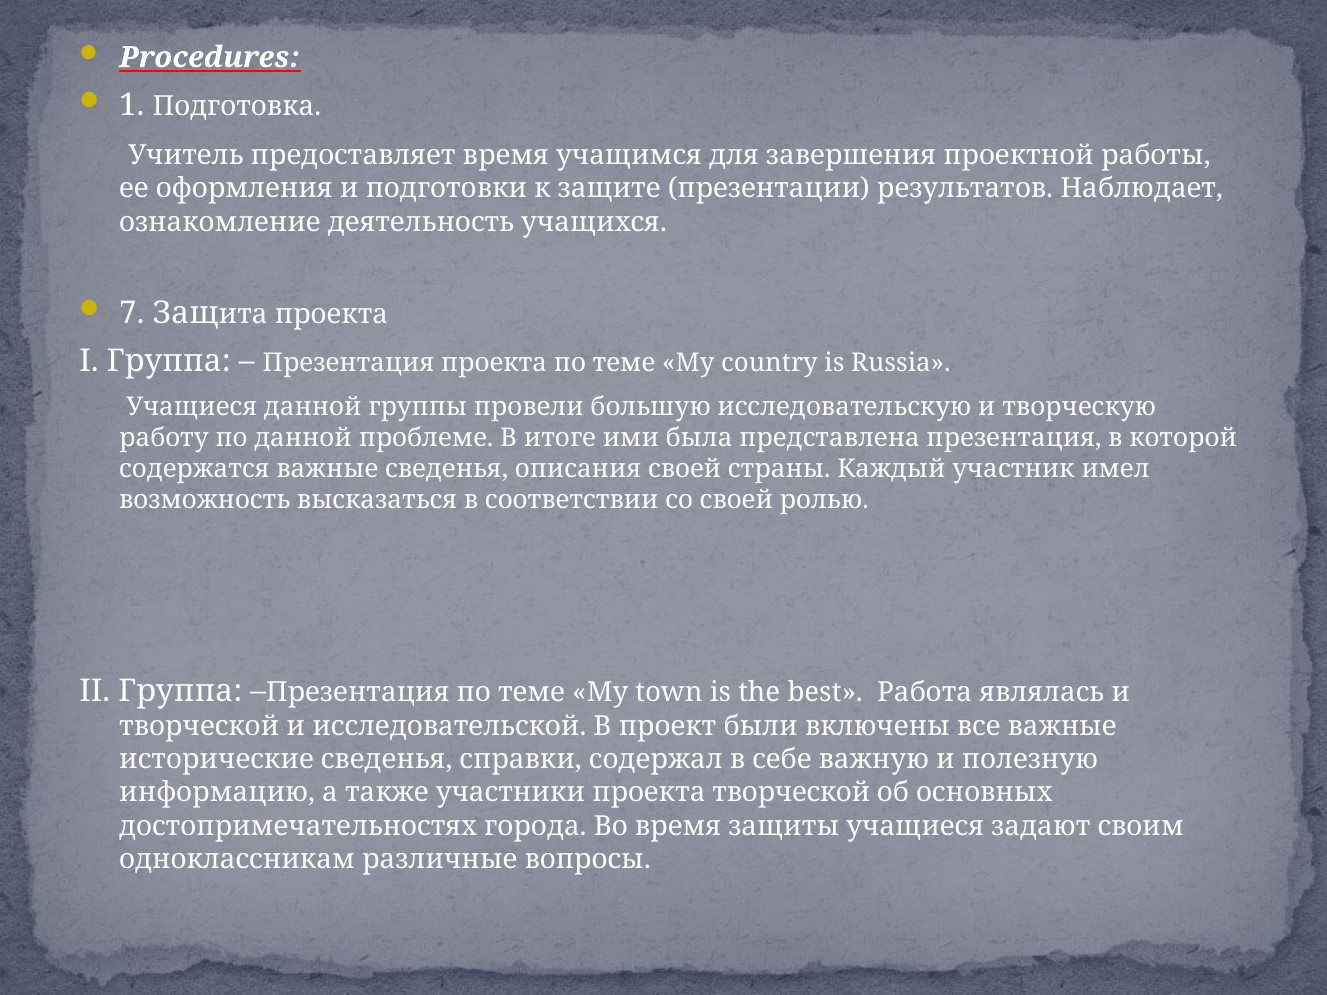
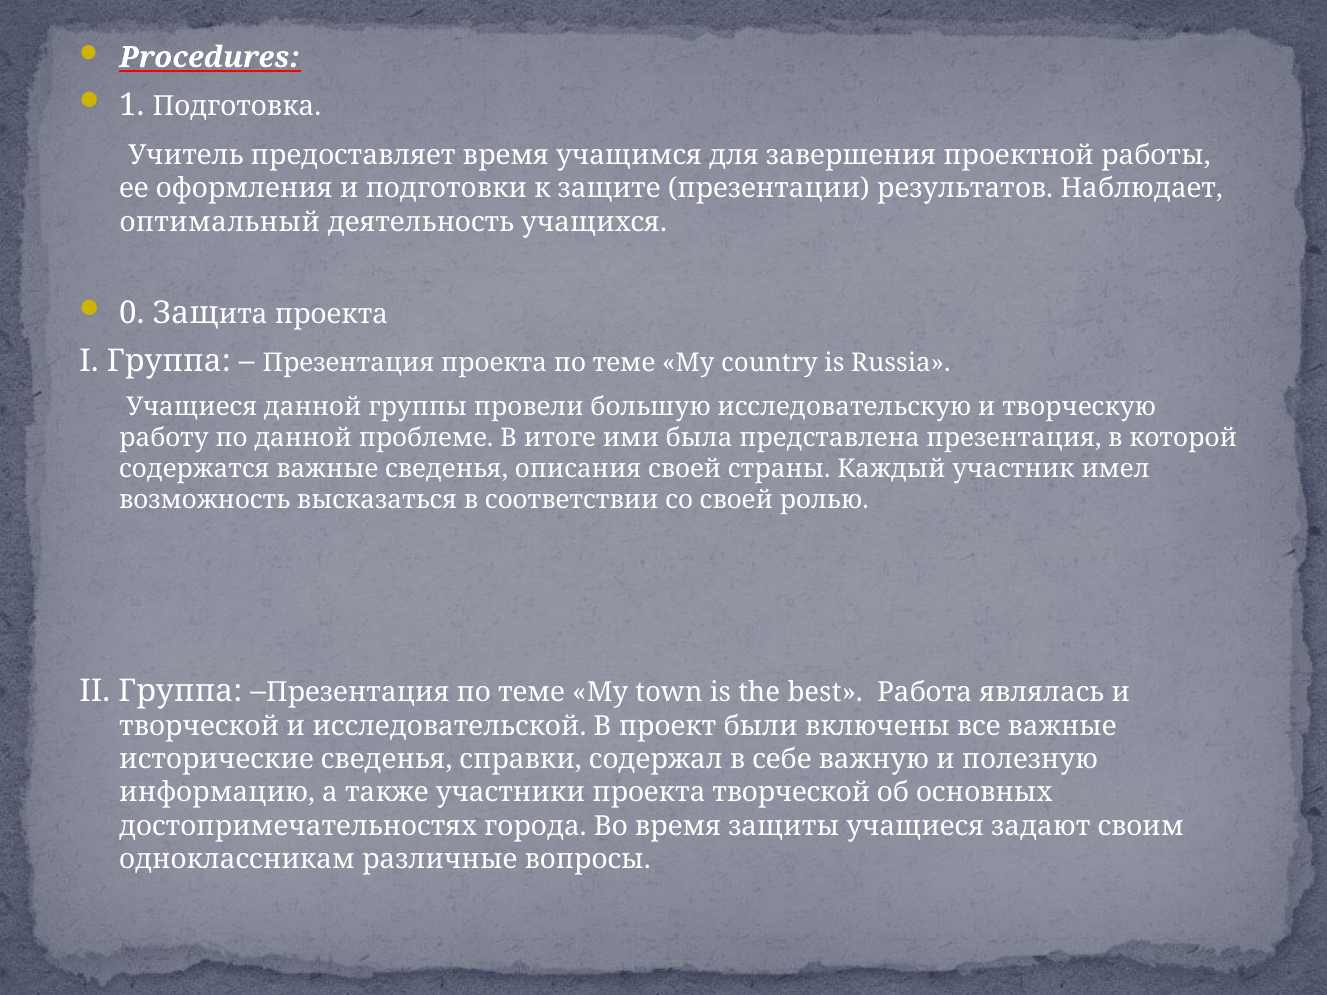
ознакомление: ознакомление -> оптимальный (220, 222)
7: 7 -> 0 (132, 313)
